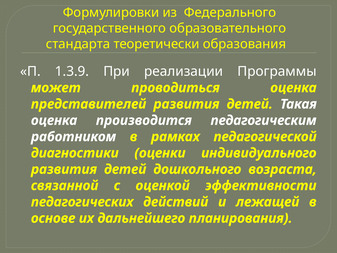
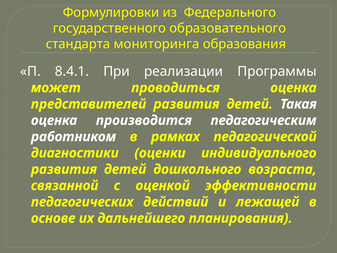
теоретически: теоретически -> мониторинга (156, 44)
1.3.9: 1.3.9 -> 8.4.1 (72, 71)
